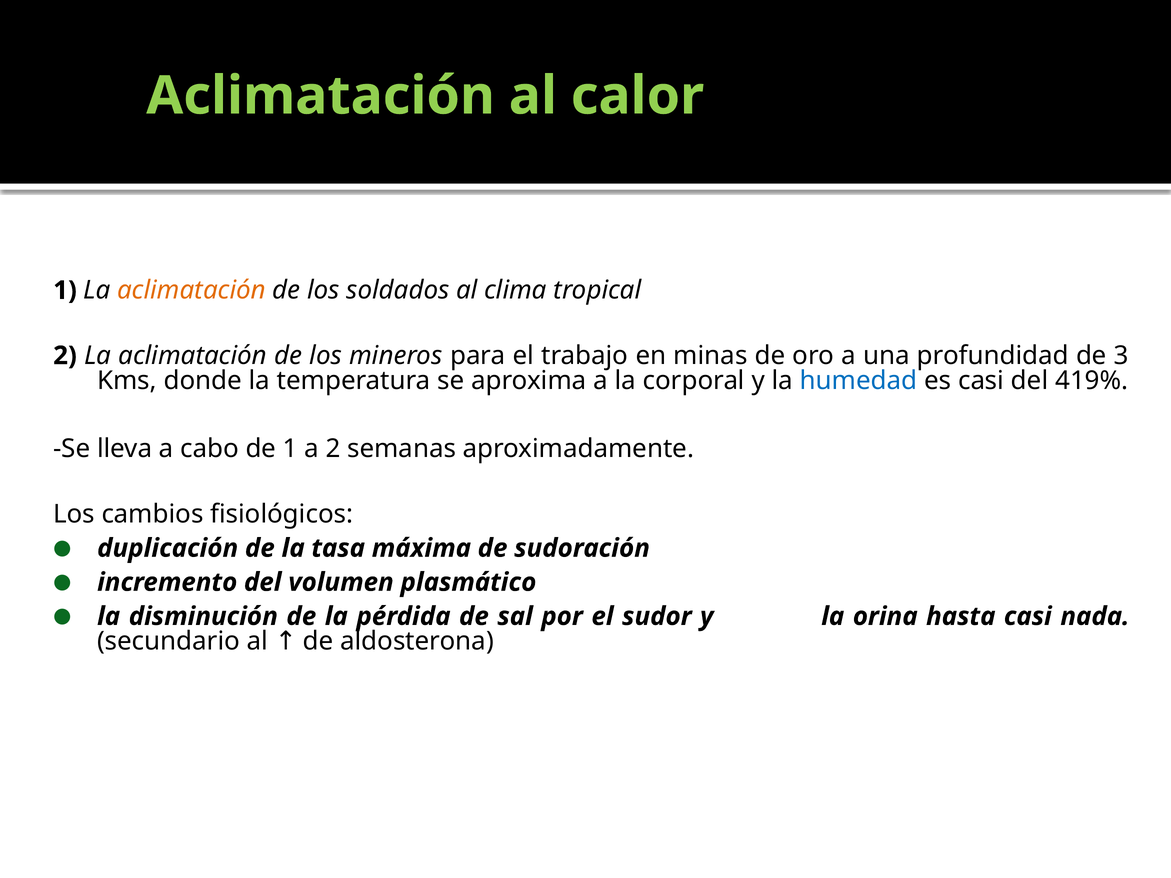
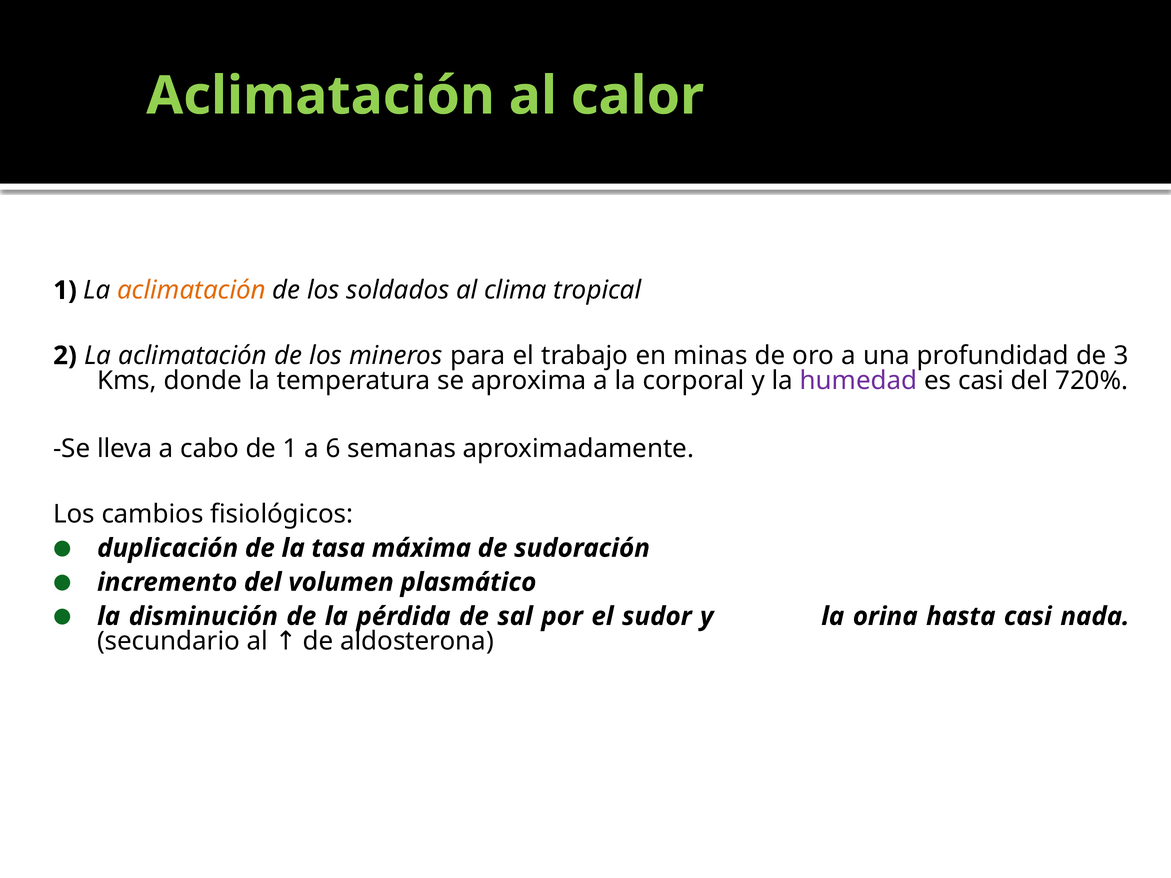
humedad colour: blue -> purple (858, 381)
419%: 419% -> 720% (1092, 381)
a 2: 2 -> 6 (333, 449)
